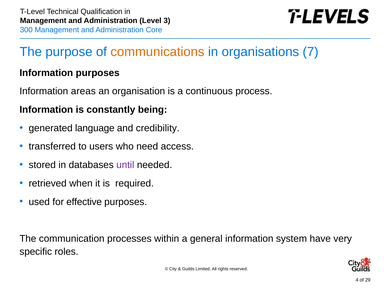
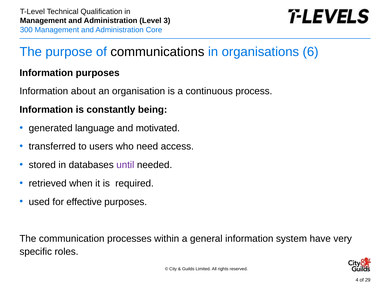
communications colour: orange -> black (157, 52)
7: 7 -> 6 (311, 52)
areas: areas -> about (83, 91)
credibility: credibility -> motivated (158, 128)
